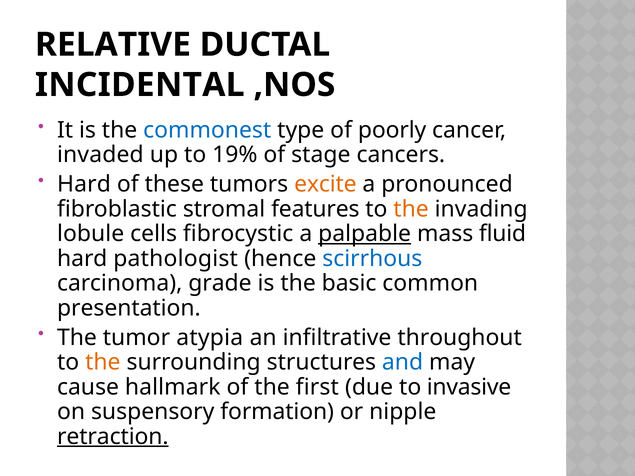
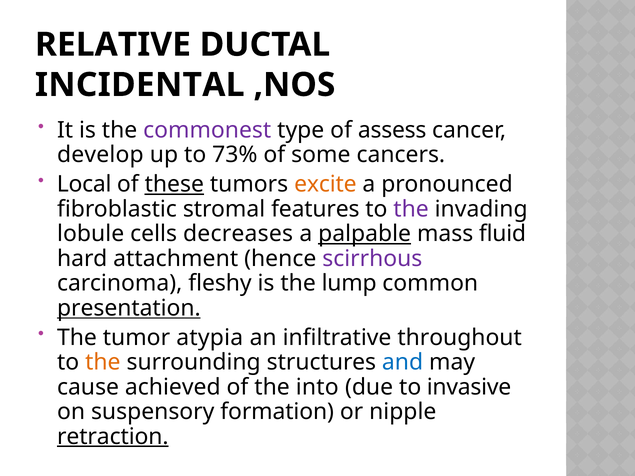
commonest colour: blue -> purple (207, 130)
poorly: poorly -> assess (392, 130)
invaded: invaded -> develop (100, 155)
19%: 19% -> 73% (235, 155)
stage: stage -> some (321, 155)
Hard: Hard -> Local (84, 185)
these underline: none -> present (174, 185)
the colour: orange -> purple (411, 209)
fibrocystic: fibrocystic -> decreases (238, 234)
pathologist: pathologist -> attachment (176, 259)
scirrhous colour: blue -> purple (372, 259)
grade: grade -> fleshy (220, 284)
basic: basic -> lump (349, 284)
presentation underline: none -> present (129, 308)
hallmark: hallmark -> achieved (173, 387)
first: first -> into (317, 387)
